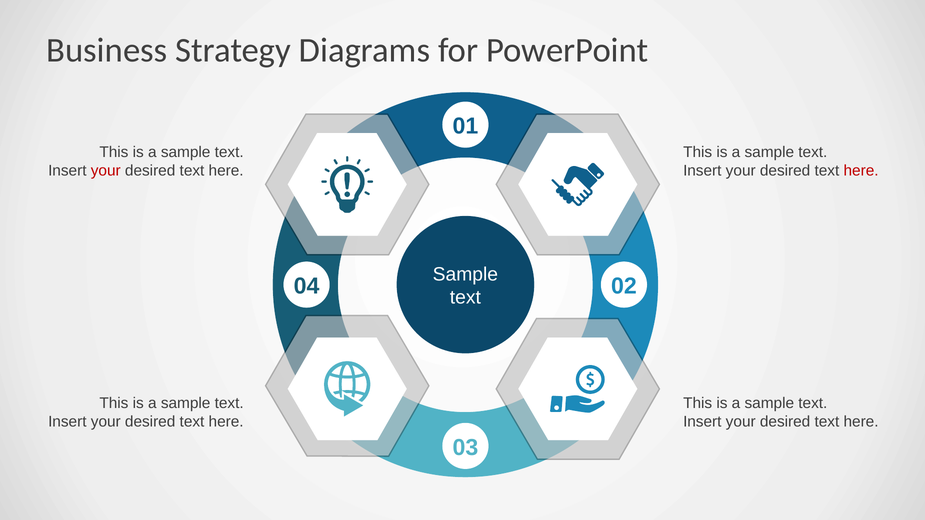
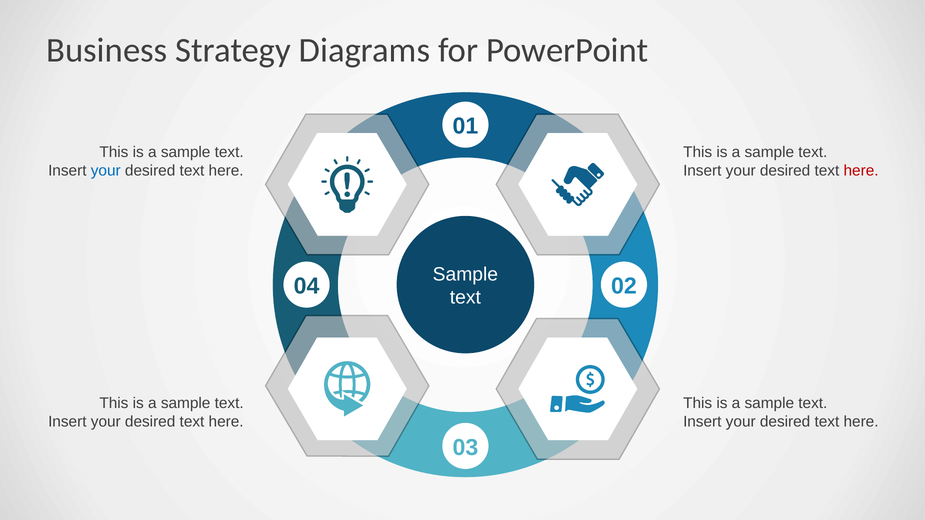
your colour: red -> blue (106, 171)
